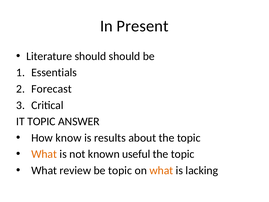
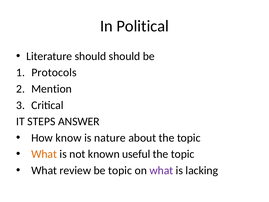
Present: Present -> Political (143, 26)
Essentials: Essentials -> Protocols (54, 72)
Forecast: Forecast -> Mention (52, 89)
IT TOPIC: TOPIC -> STEPS (41, 121)
results: results -> nature (110, 138)
what colour: orange -> purple (161, 170)
